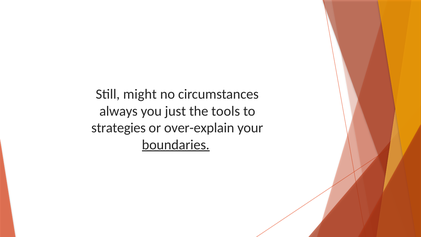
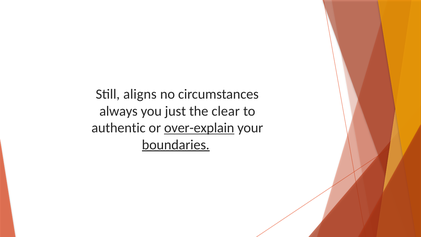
might: might -> aligns (140, 94)
tools: tools -> clear (226, 111)
strategies: strategies -> authentic (118, 128)
over-explain underline: none -> present (199, 128)
